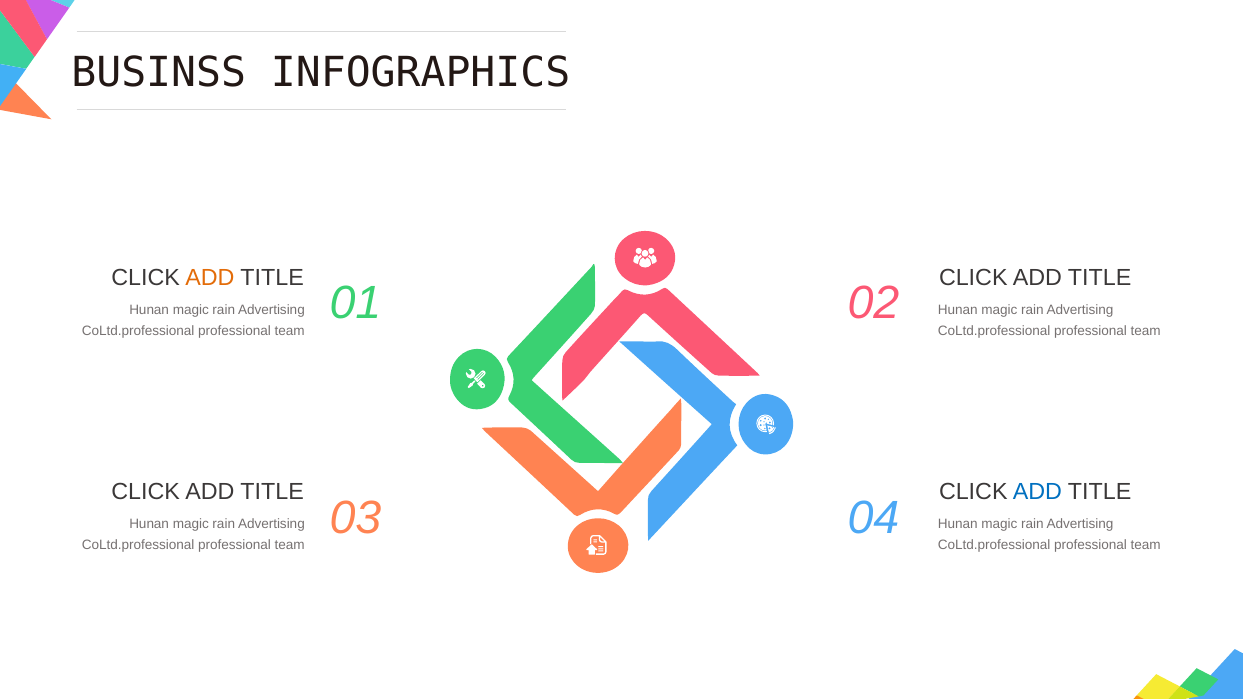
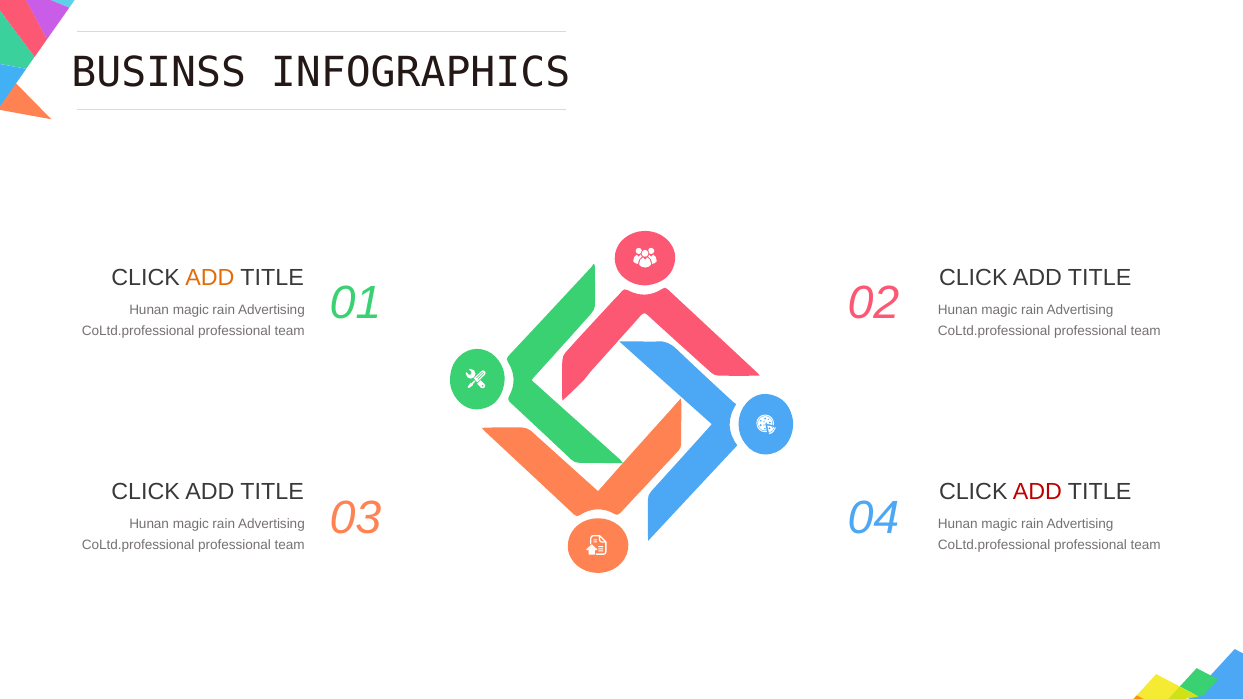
ADD colour: blue -> red (1037, 492)
